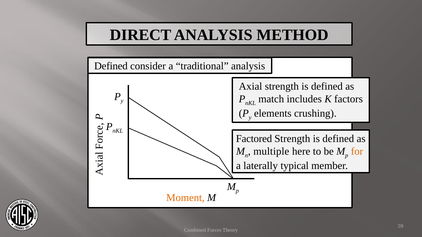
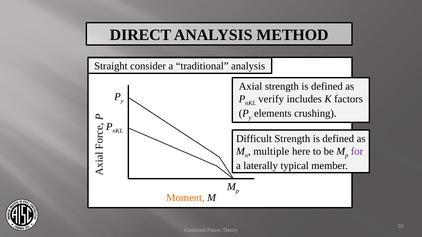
Defined: Defined -> Straight (111, 66)
match: match -> verify (271, 99)
Factored: Factored -> Difficult (254, 139)
for colour: orange -> purple (357, 152)
